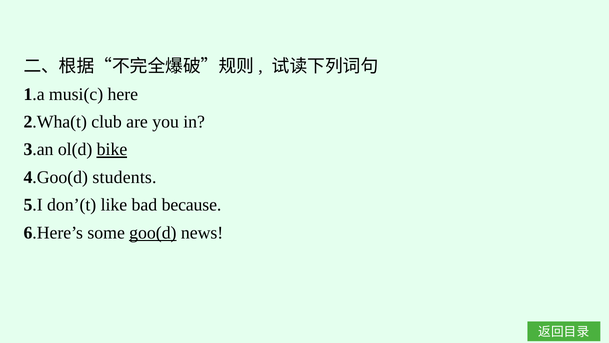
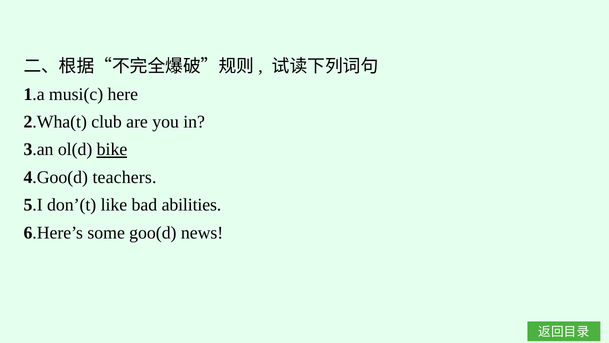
students: students -> teachers (125, 177)
because: because -> abilities (191, 205)
goo(d underline: present -> none (153, 233)
